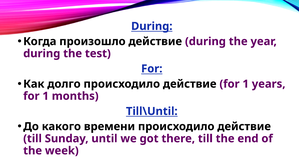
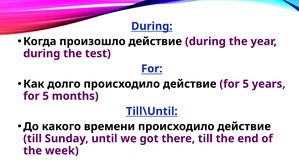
действие for 1: 1 -> 5 (246, 84)
1: 1 -> 5 (46, 96)
